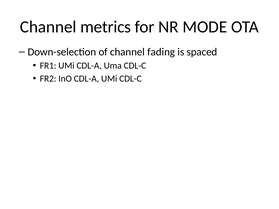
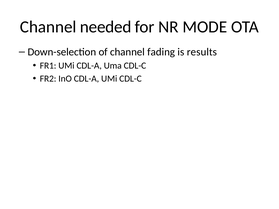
metrics: metrics -> needed (106, 27)
spaced: spaced -> results (202, 52)
